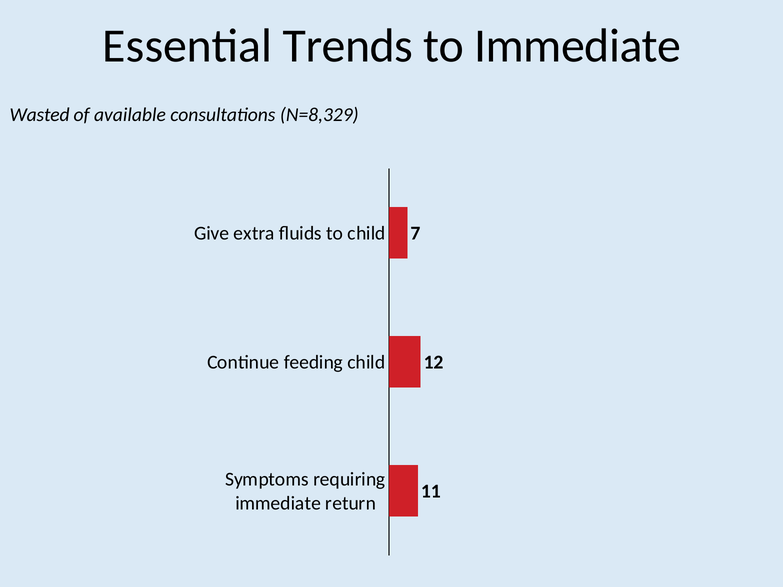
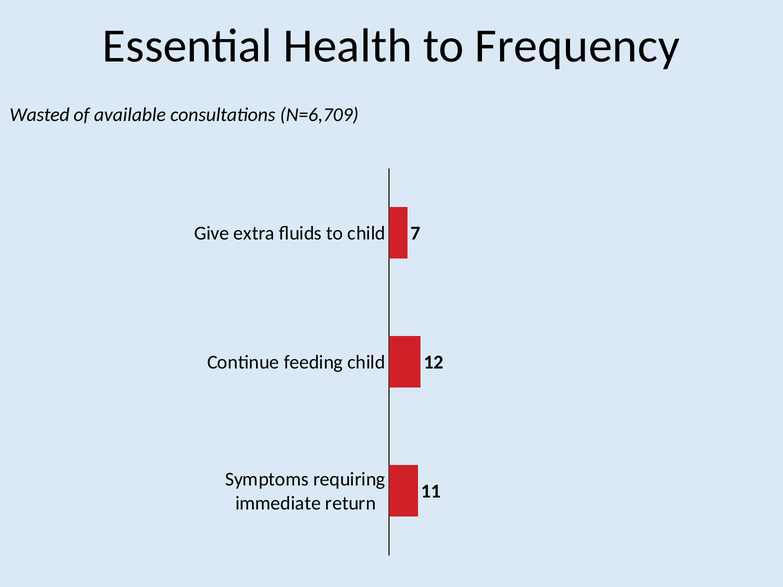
Trends: Trends -> Health (348, 46)
to Immediate: Immediate -> Frequency (577, 46)
N=8,329: N=8,329 -> N=6,709 (319, 115)
